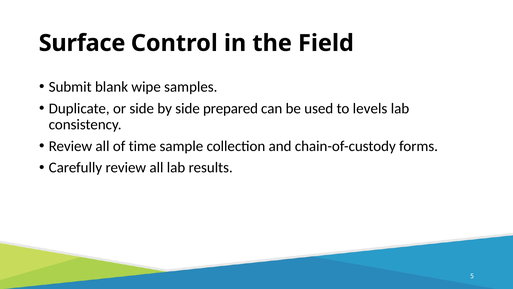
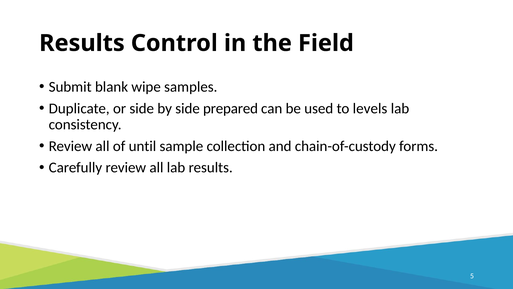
Surface: Surface -> Results (82, 43)
time: time -> until (142, 146)
